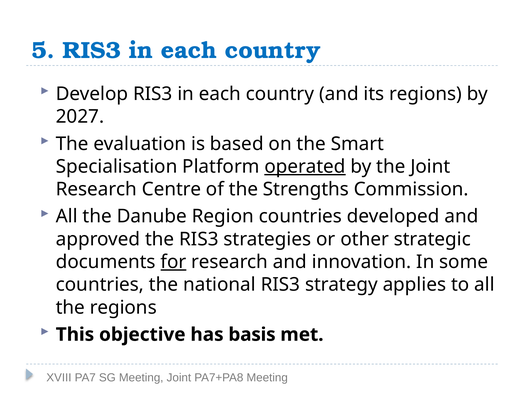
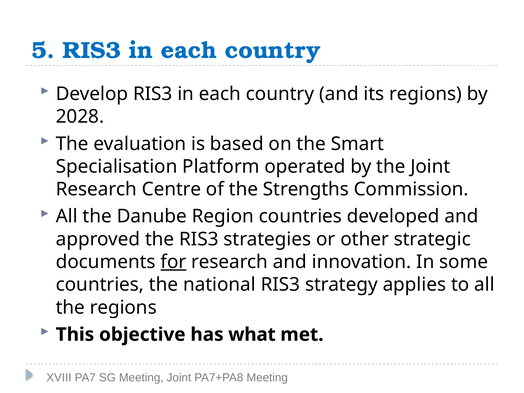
2027: 2027 -> 2028 (80, 117)
operated underline: present -> none (305, 167)
basis: basis -> what (252, 335)
